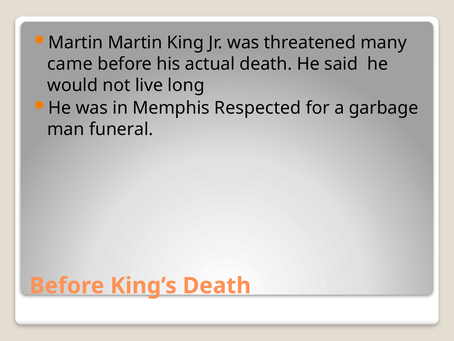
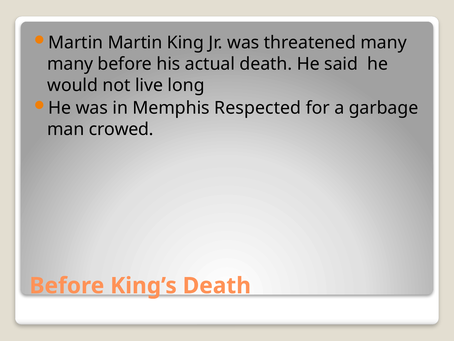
came: came -> many (70, 64)
funeral: funeral -> crowed (121, 129)
